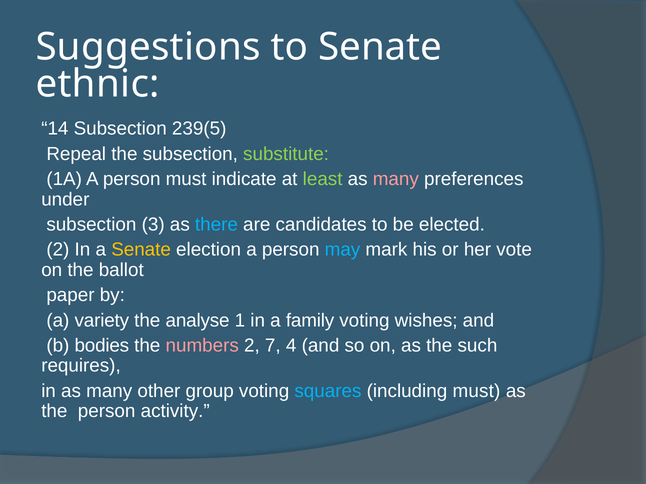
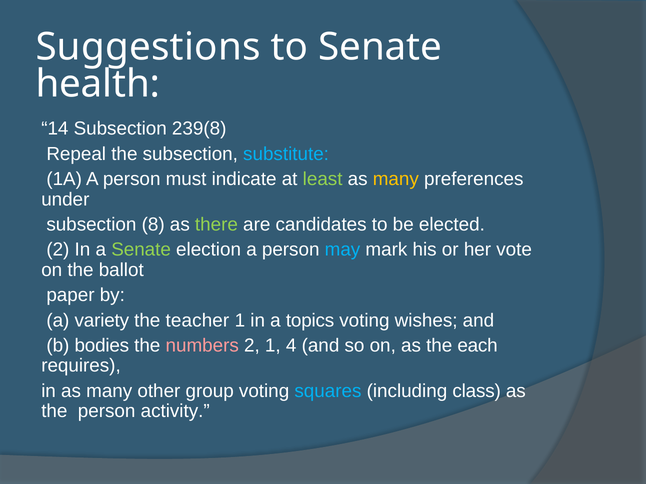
ethnic: ethnic -> health (98, 84)
239(5: 239(5 -> 239(8 (199, 129)
substitute colour: light green -> light blue (286, 154)
many colour: pink -> yellow (396, 179)
3: 3 -> 8 (153, 225)
there colour: light blue -> light green (216, 225)
Senate colour: yellow -> light green (141, 250)
analyse: analyse -> teacher (197, 321)
family: family -> topics (310, 321)
2 7: 7 -> 1 (273, 346)
such: such -> each (478, 346)
including must: must -> class (477, 391)
